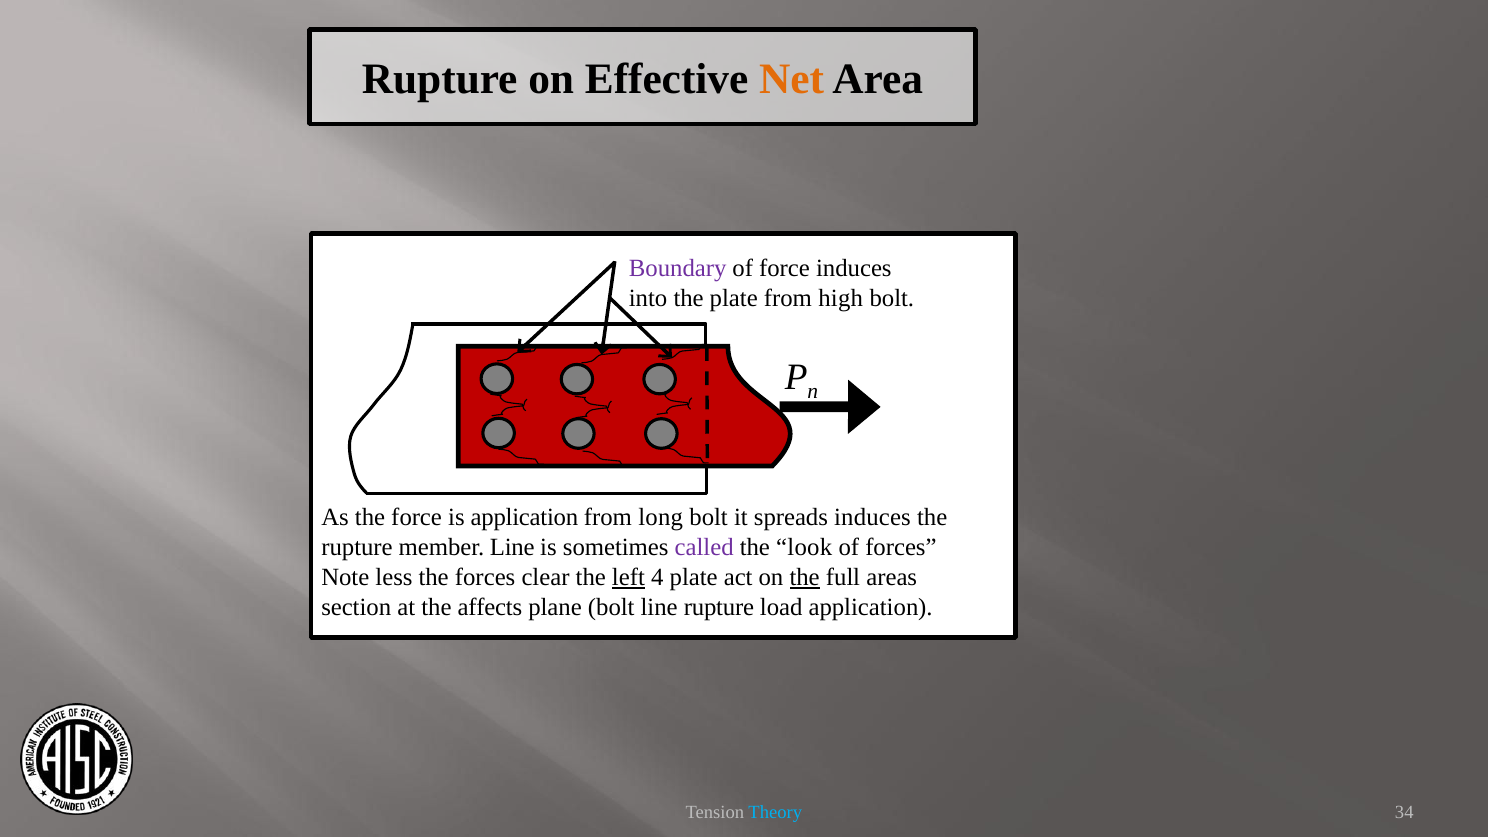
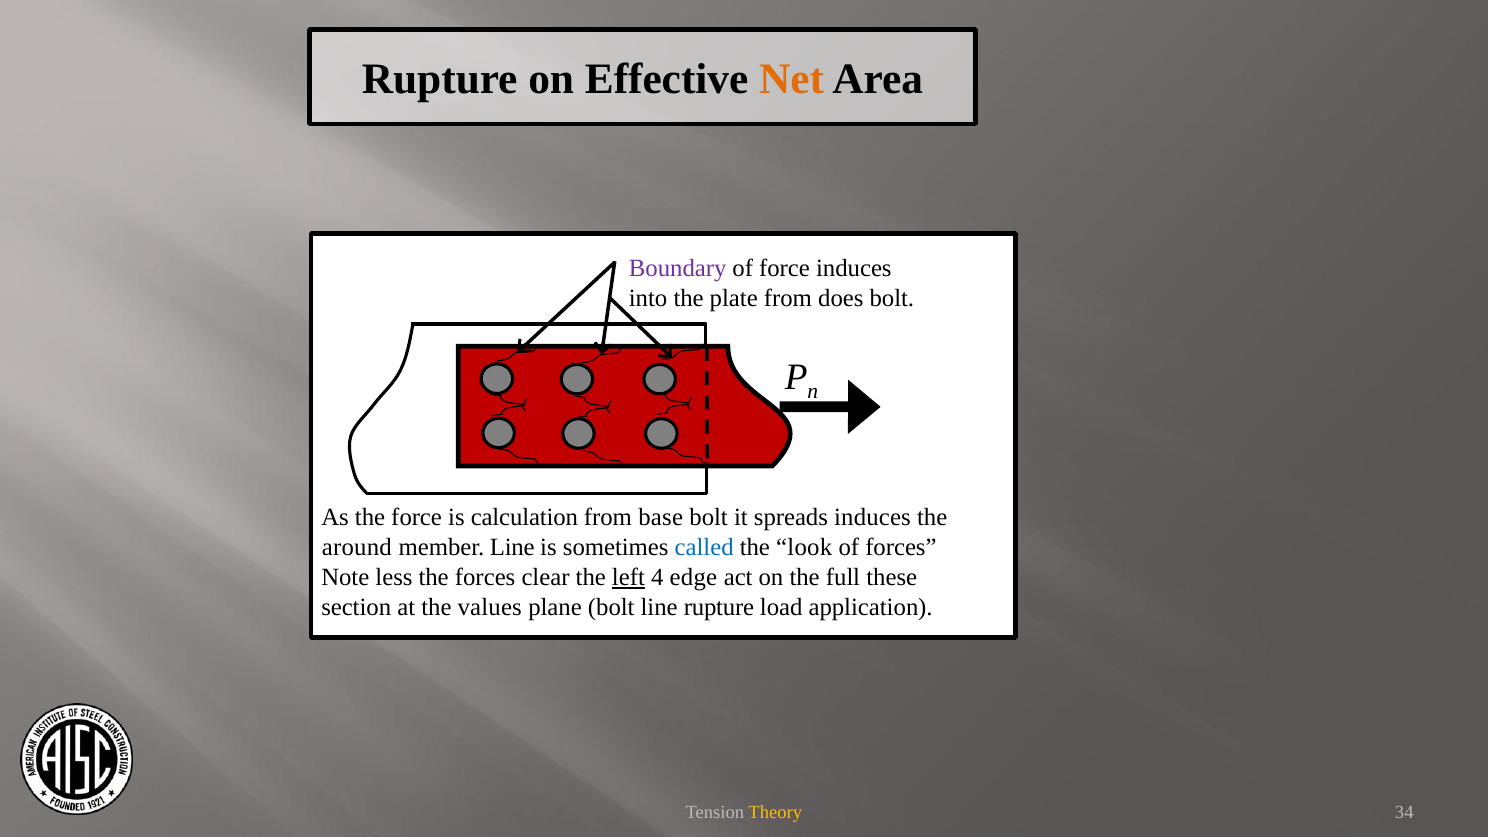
high: high -> does (841, 298)
is application: application -> calculation (524, 518)
long: long -> base (661, 518)
rupture: rupture -> around (357, 547)
called colour: purple -> blue (704, 547)
4 plate: plate -> edge (693, 577)
the underline: present -> none (805, 577)
areas: areas -> these (892, 577)
affects: affects -> values (490, 607)
Theory colour: light blue -> yellow (775, 812)
